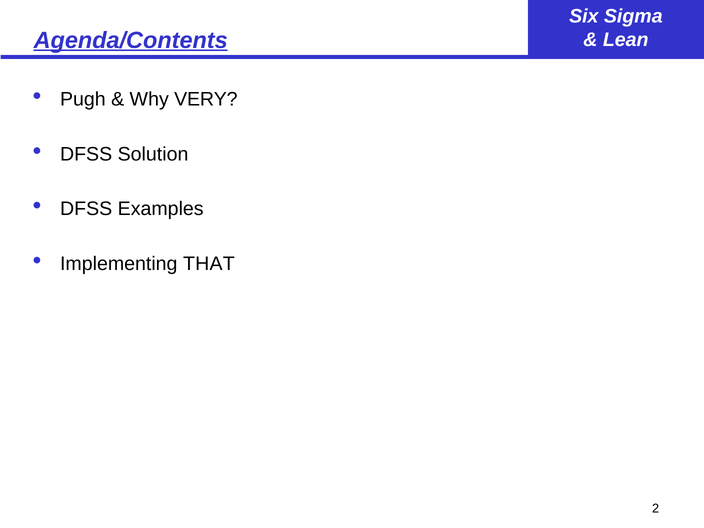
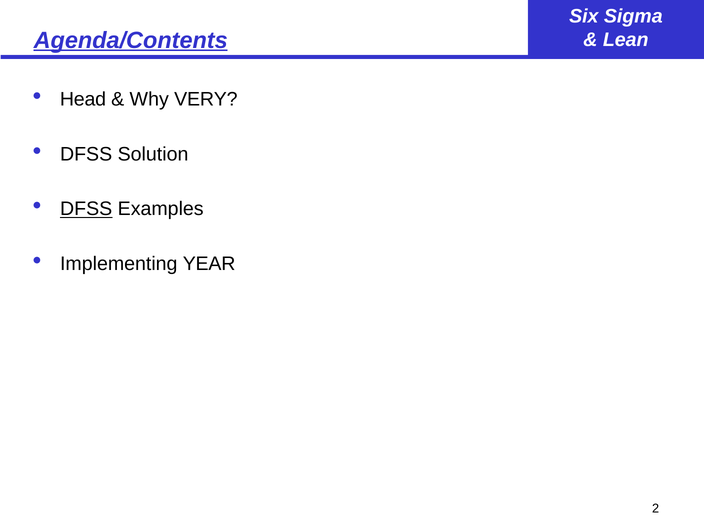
Pugh: Pugh -> Head (83, 100)
DFSS underline: none -> present (86, 209)
THAT: THAT -> YEAR (209, 264)
